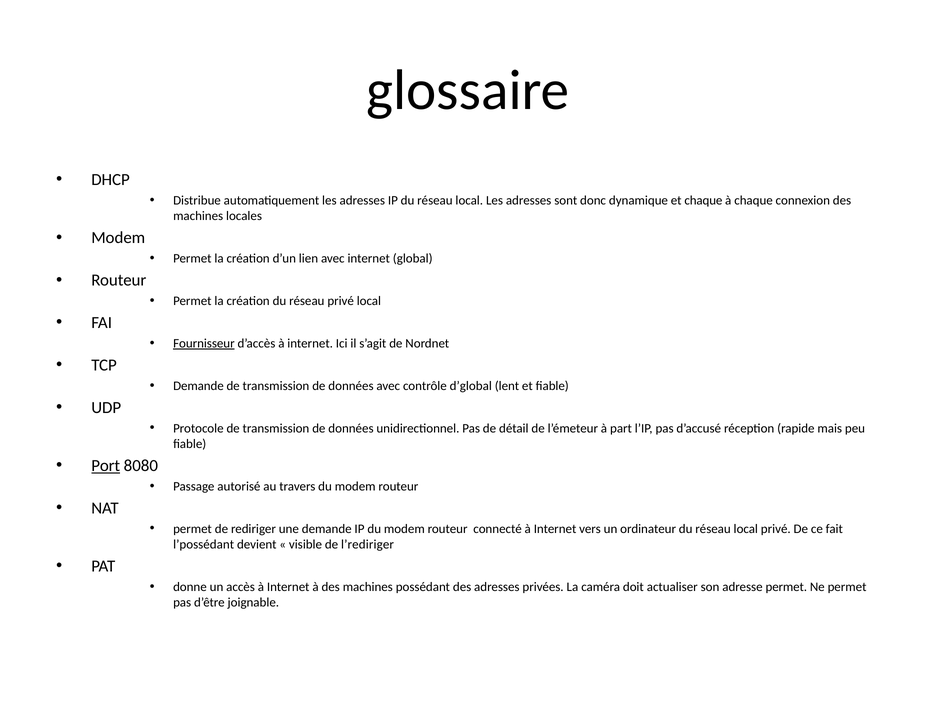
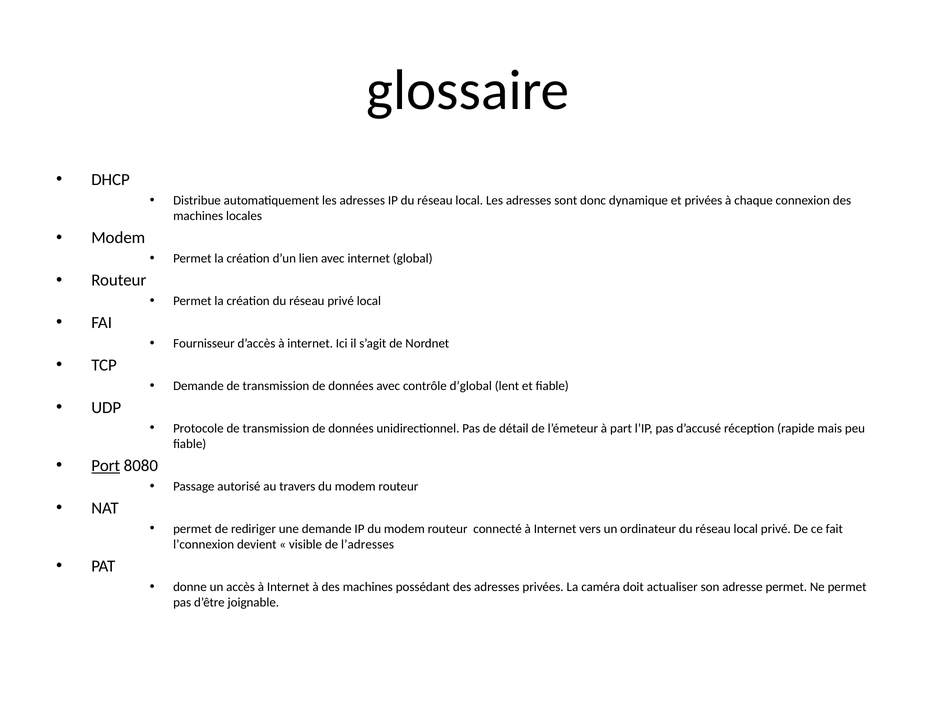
et chaque: chaque -> privées (703, 200)
Fournisseur underline: present -> none (204, 343)
l’possédant: l’possédant -> l’connexion (204, 544)
l’rediriger: l’rediriger -> l’adresses (368, 544)
